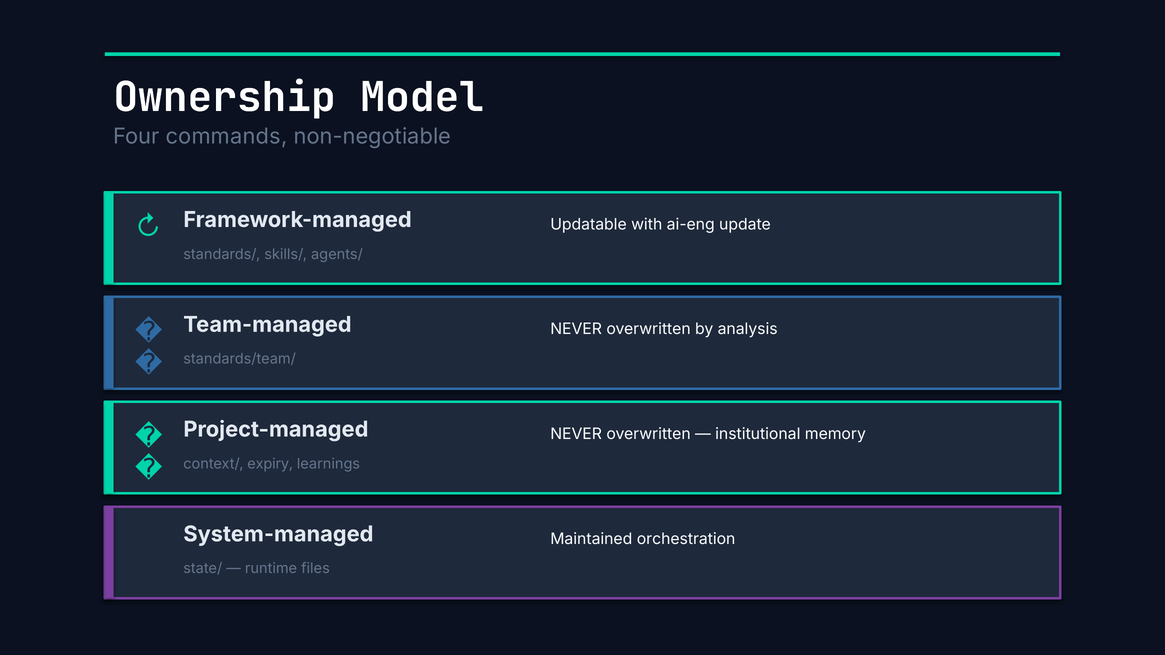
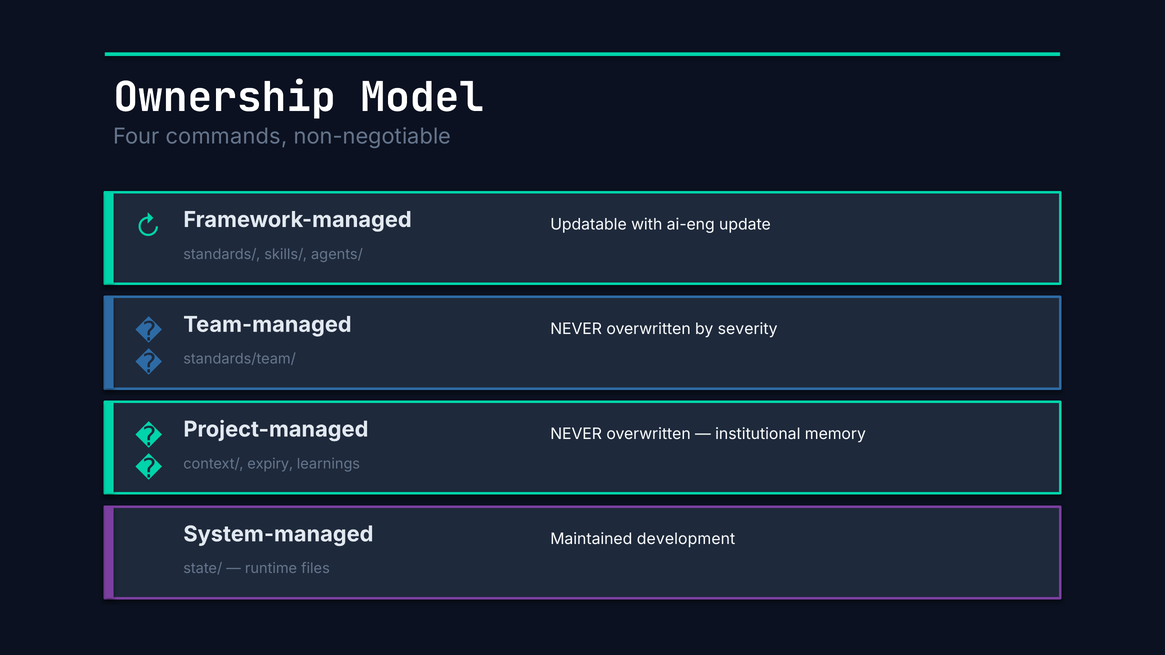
analysis: analysis -> severity (748, 329)
orchestration: orchestration -> development (686, 539)
